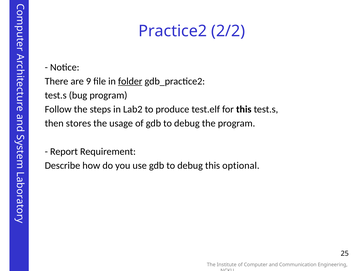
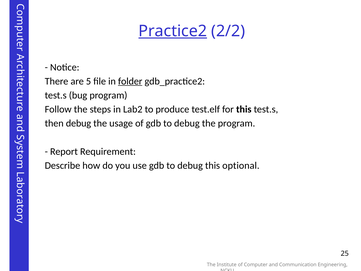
Practice2 underline: none -> present (173, 31)
9: 9 -> 5 (89, 81)
then stores: stores -> debug (79, 123)
